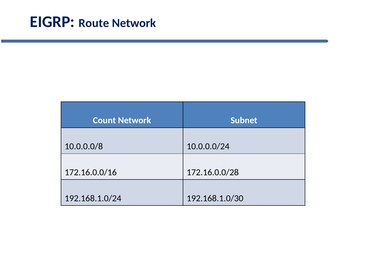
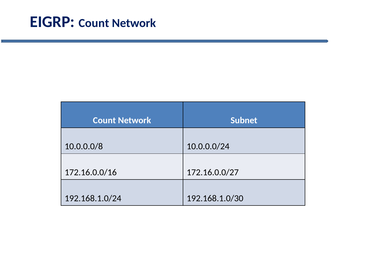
EIGRP Route: Route -> Count (94, 23)
172.16.0.0/28: 172.16.0.0/28 -> 172.16.0.0/27 (213, 173)
